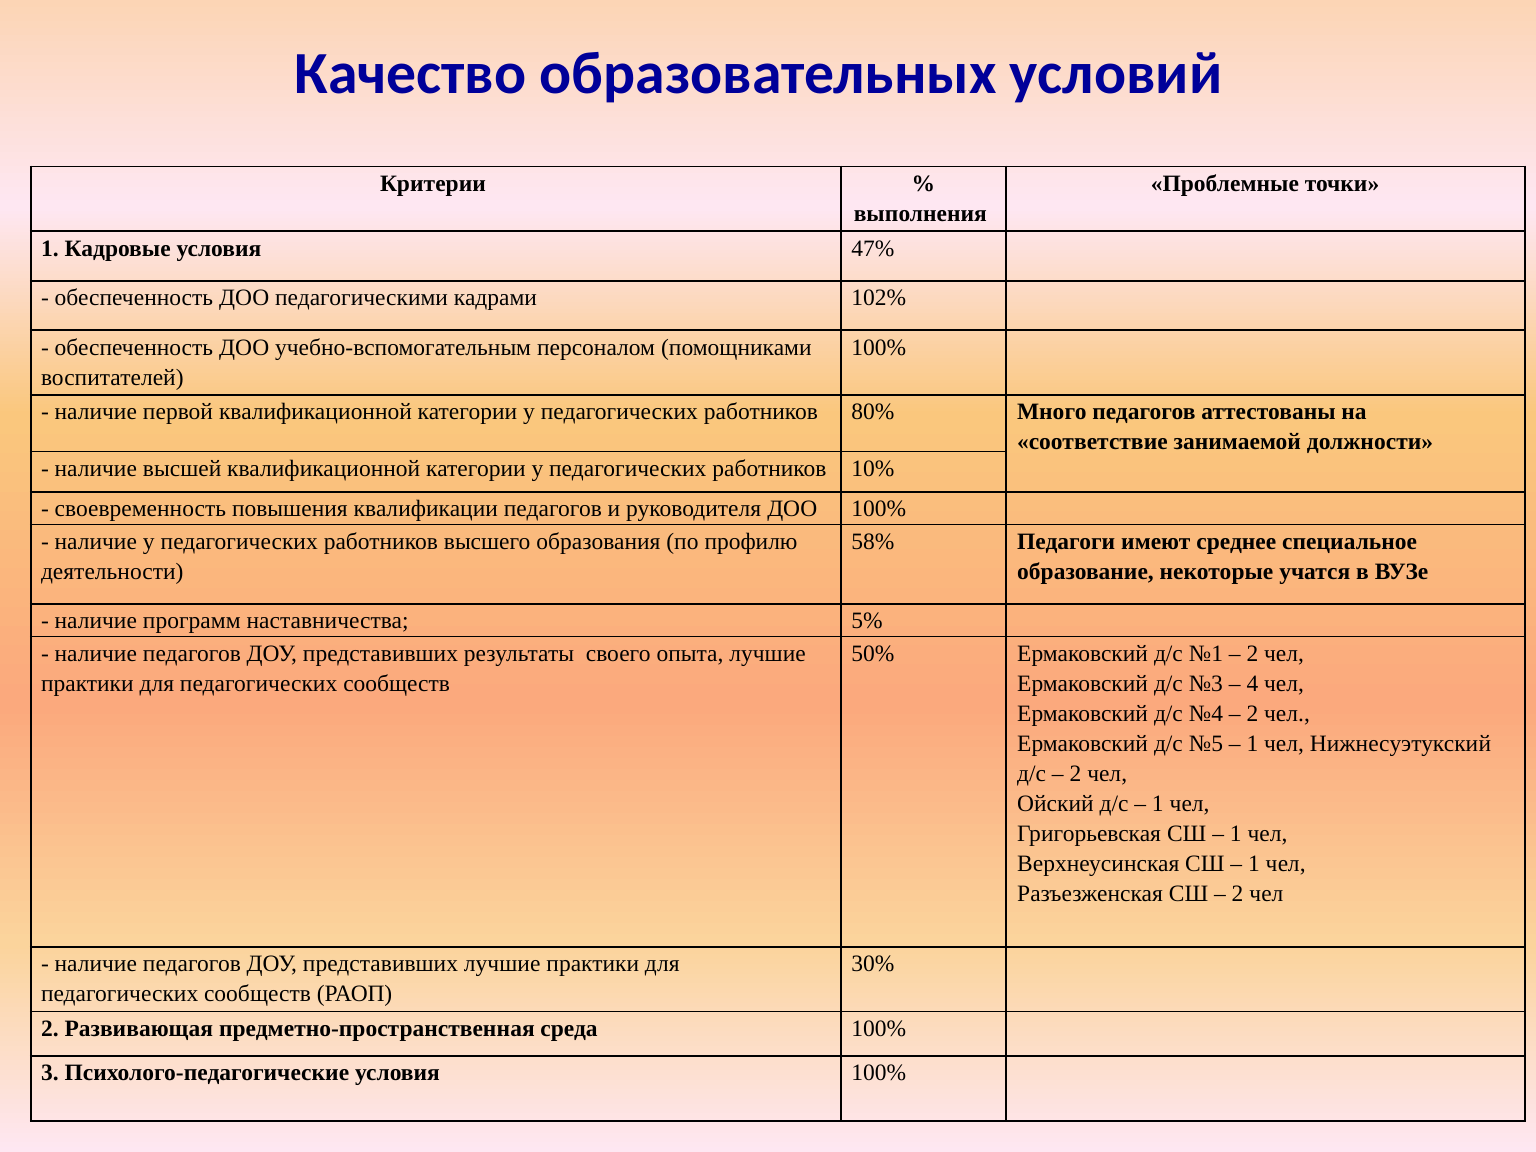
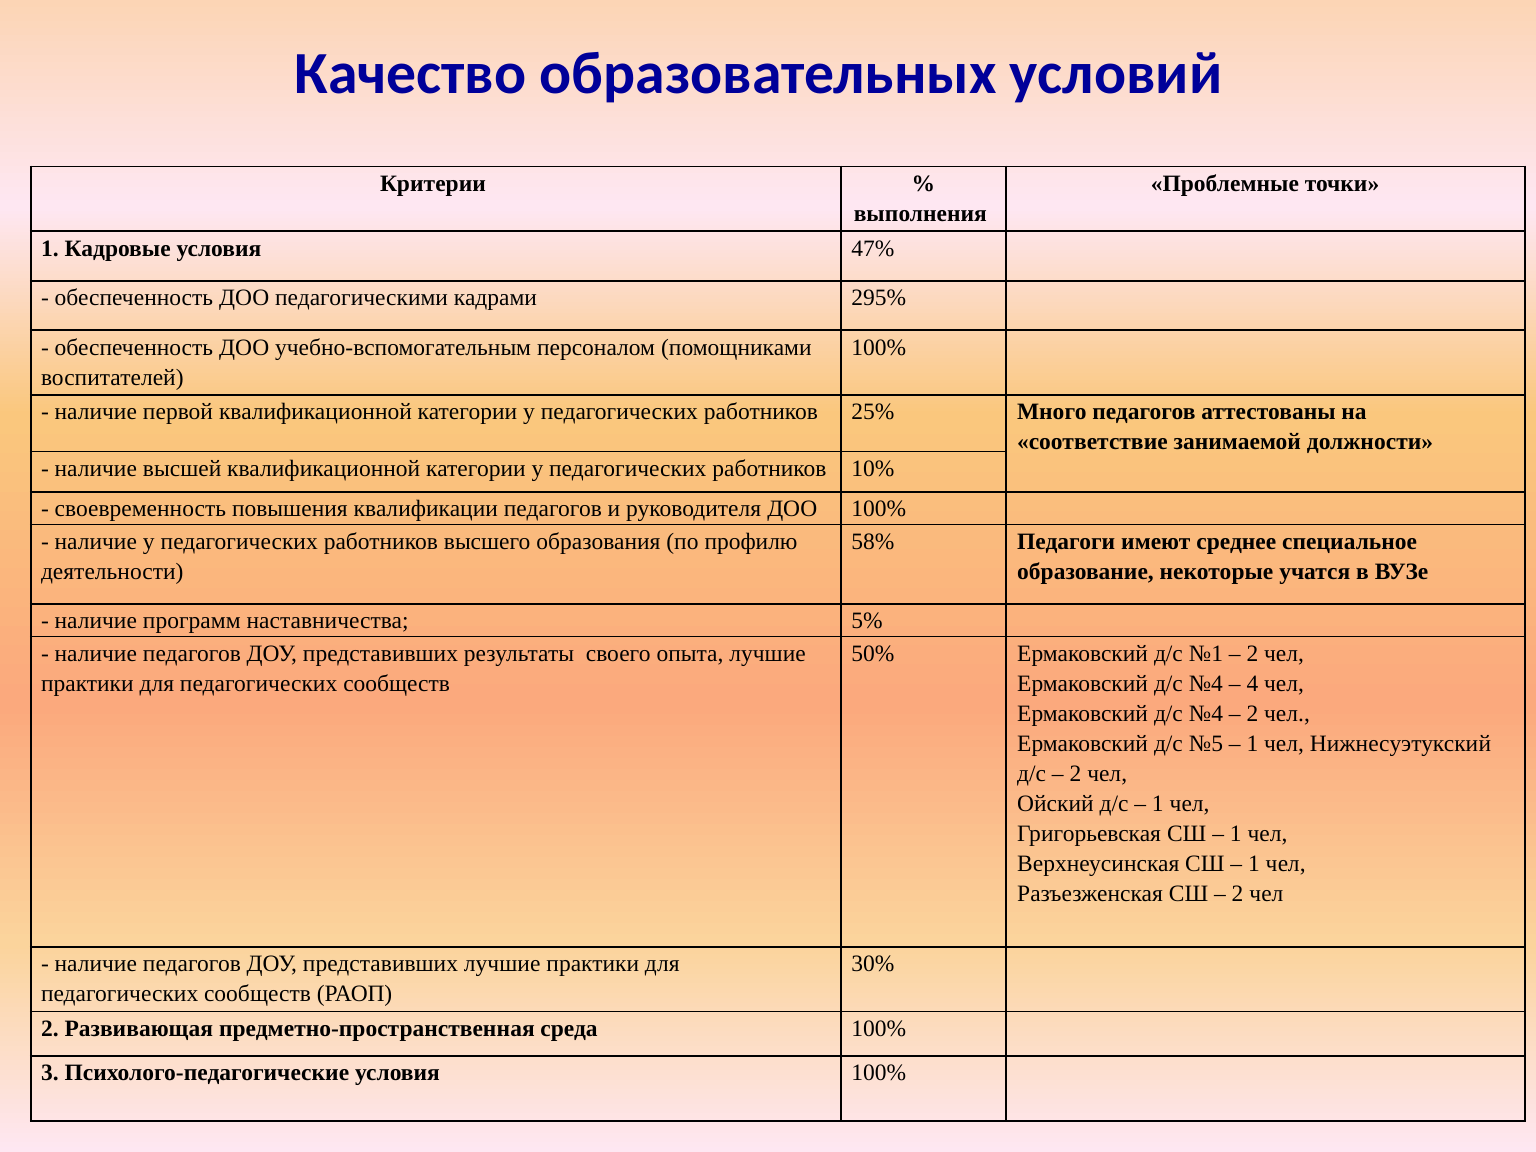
102%: 102% -> 295% (879, 298)
80%: 80% -> 25% (873, 412)
№3: №3 -> №4 (1206, 684)
